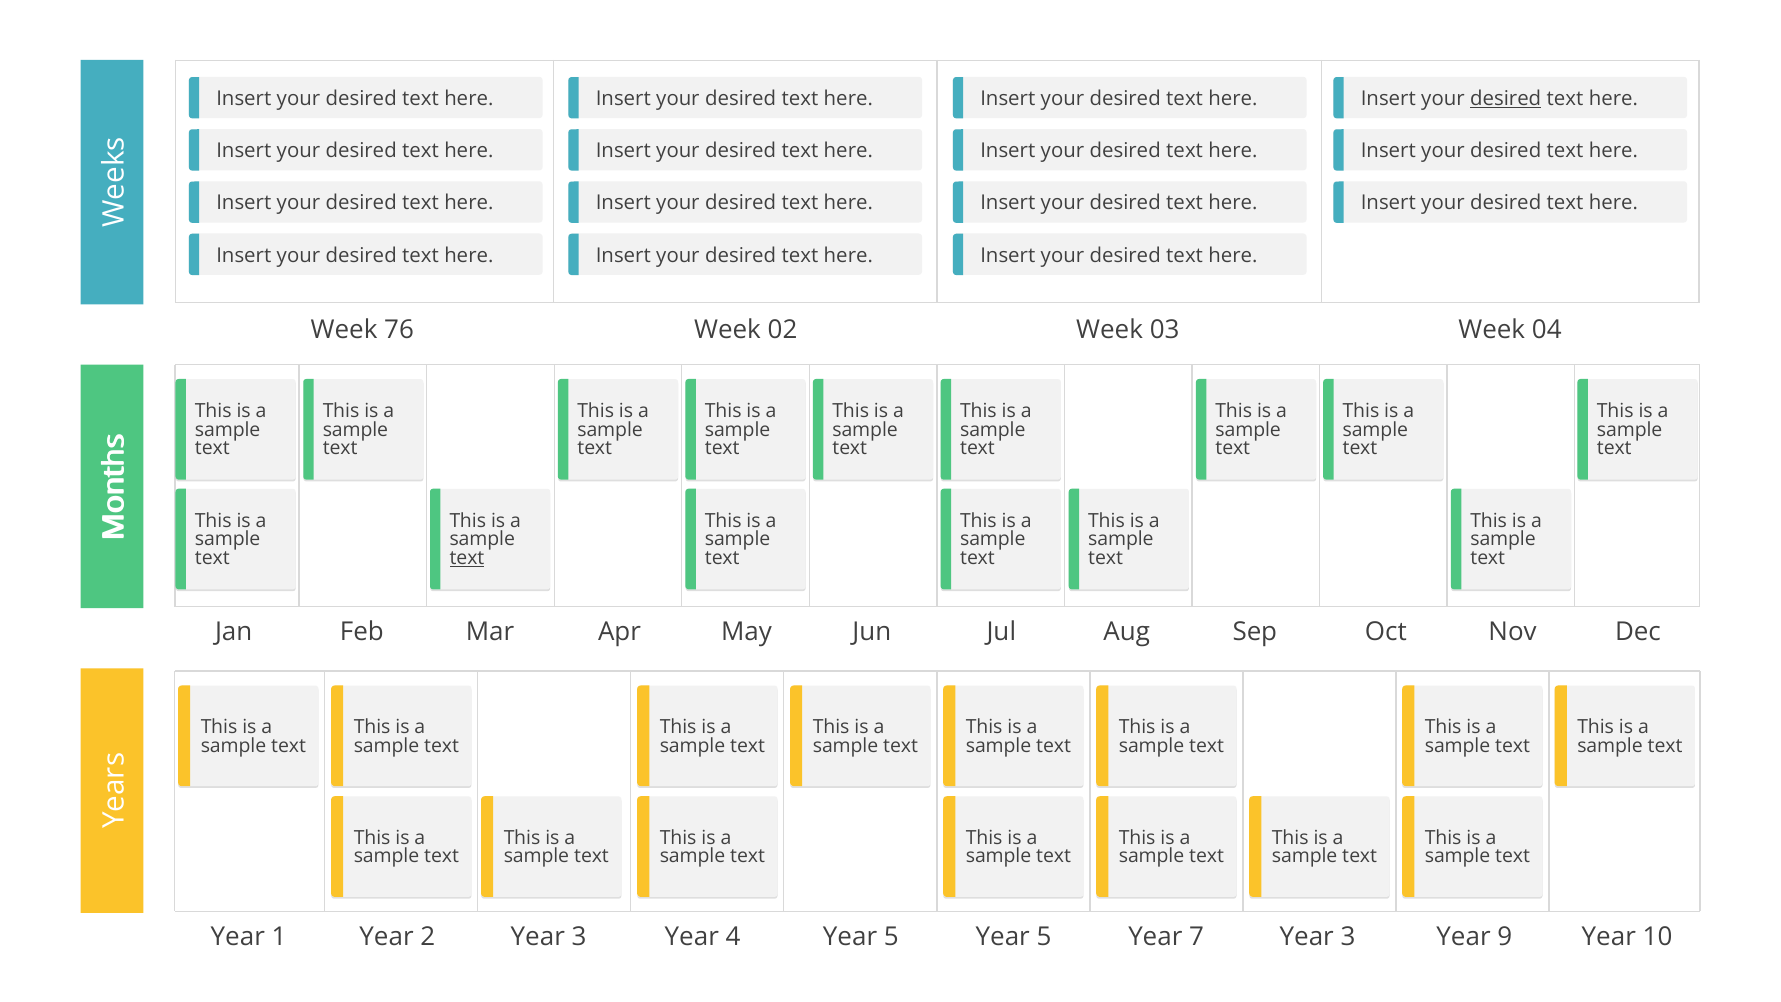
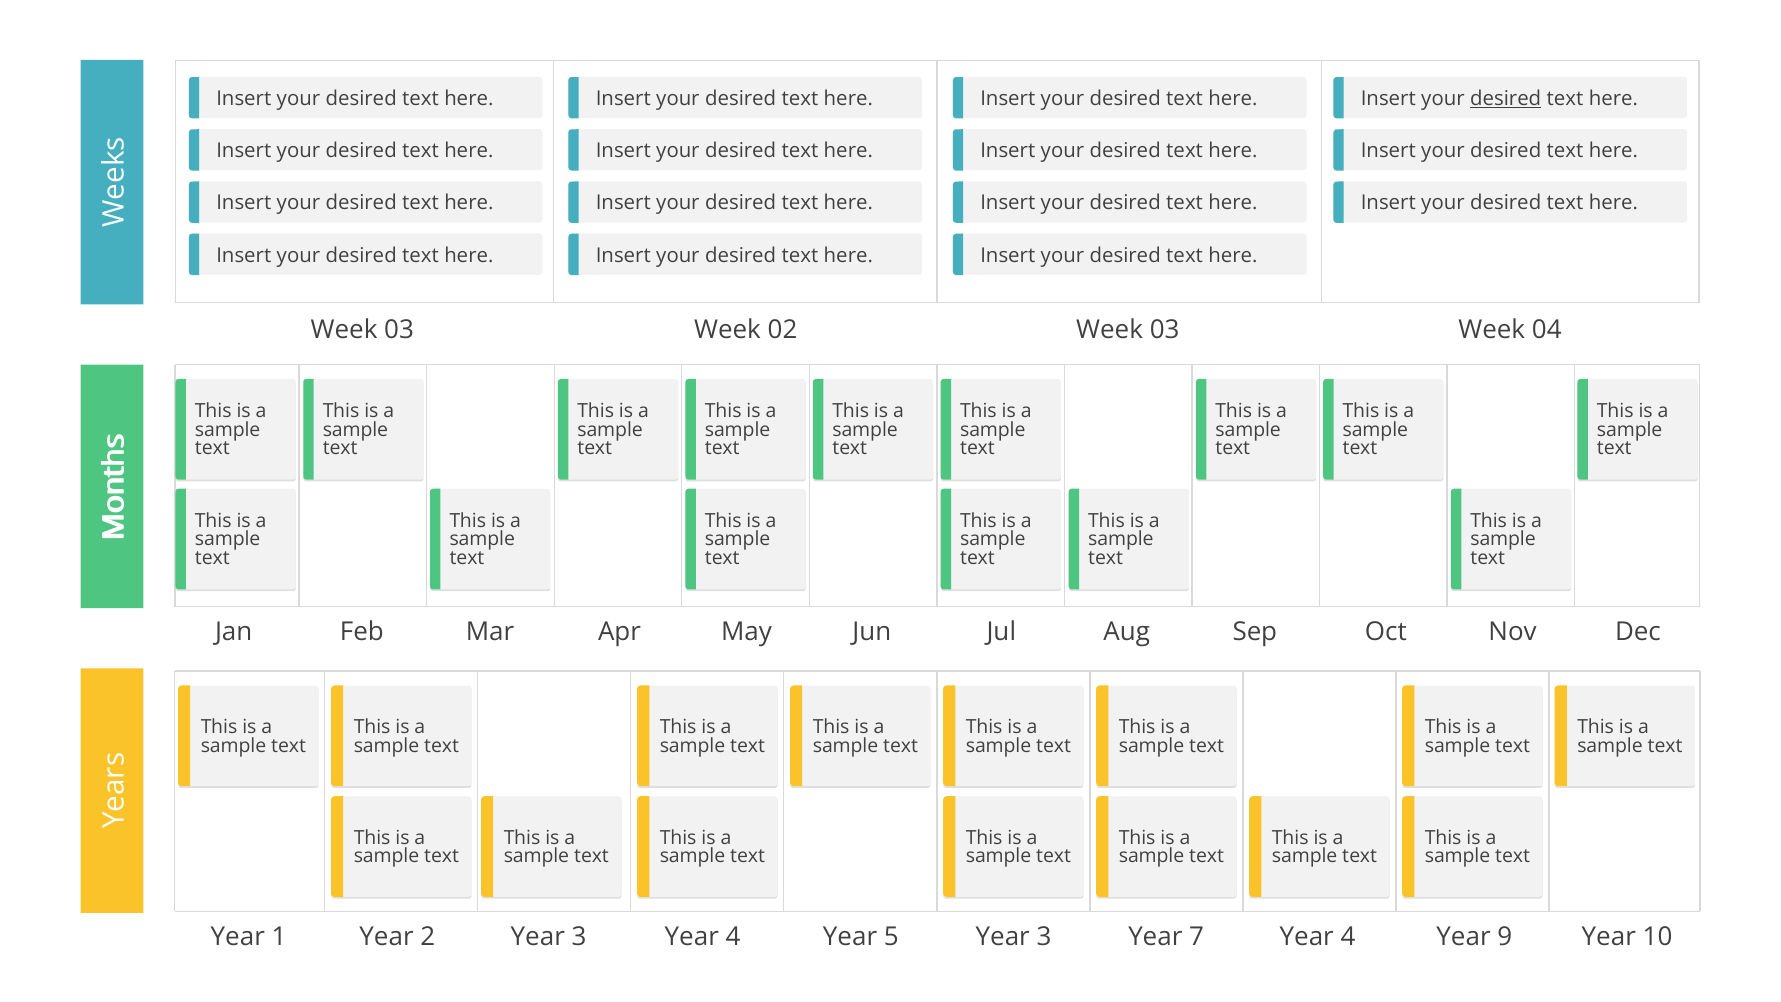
76: 76 -> 03 (399, 330)
text underline: present -> none (467, 558)
5 Year 5: 5 -> 3 (1044, 937)
7 Year 3: 3 -> 4 (1348, 937)
